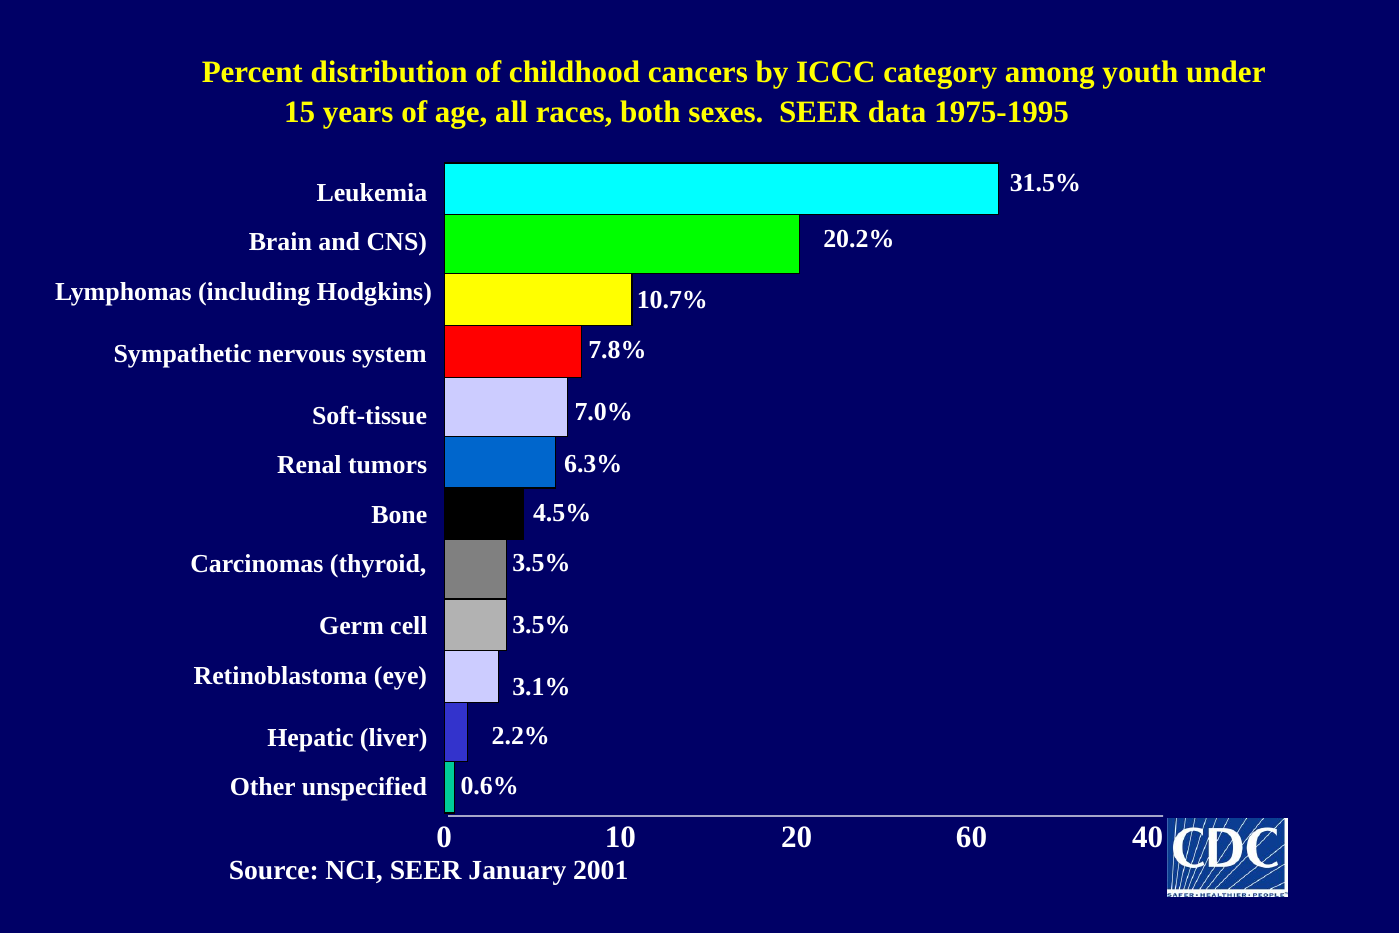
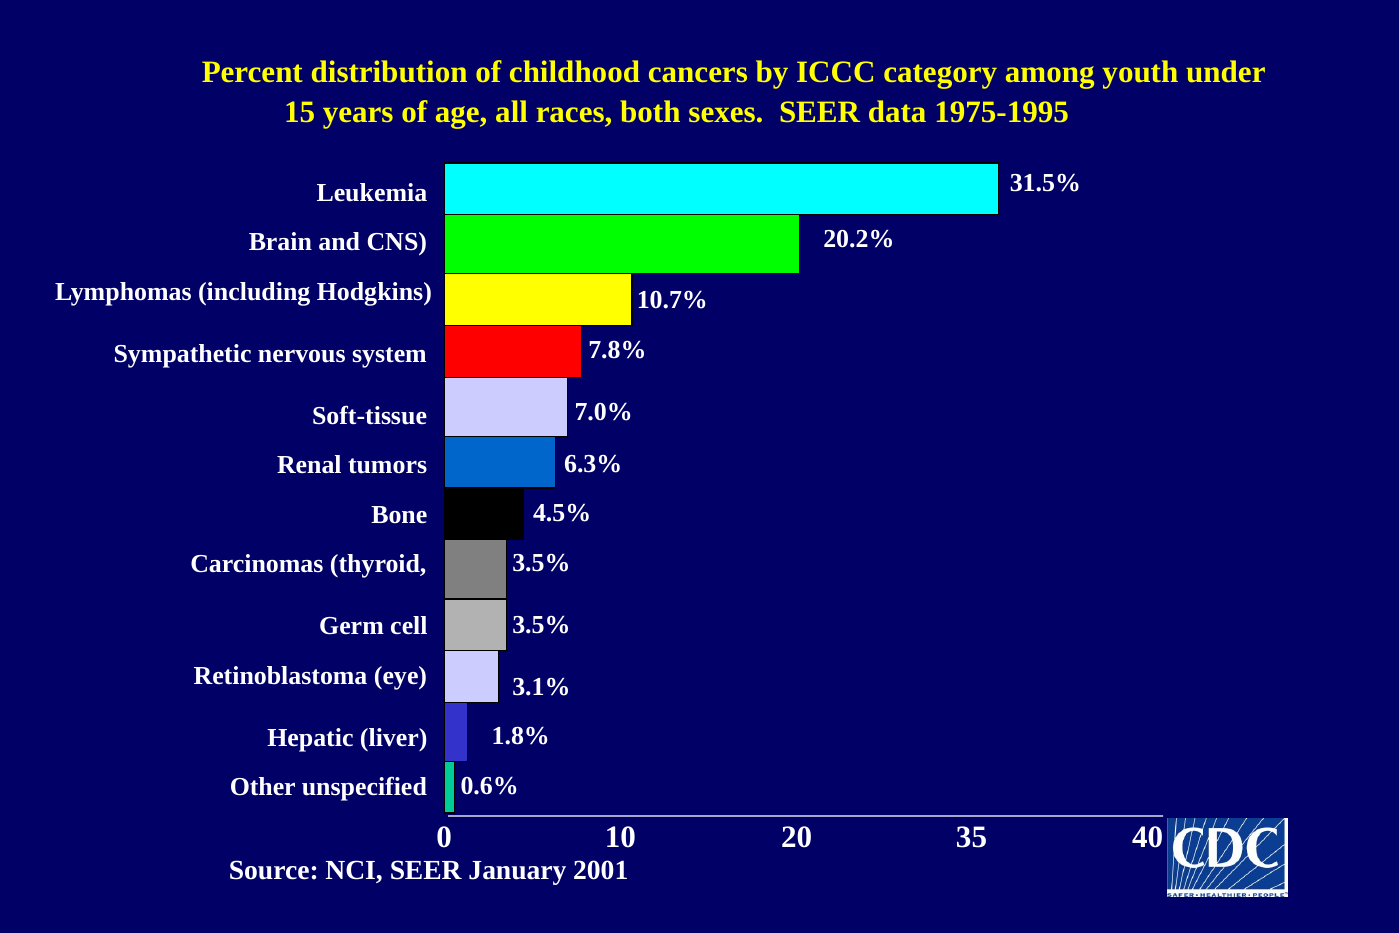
2.2%: 2.2% -> 1.8% (521, 736)
60: 60 -> 35 (972, 836)
